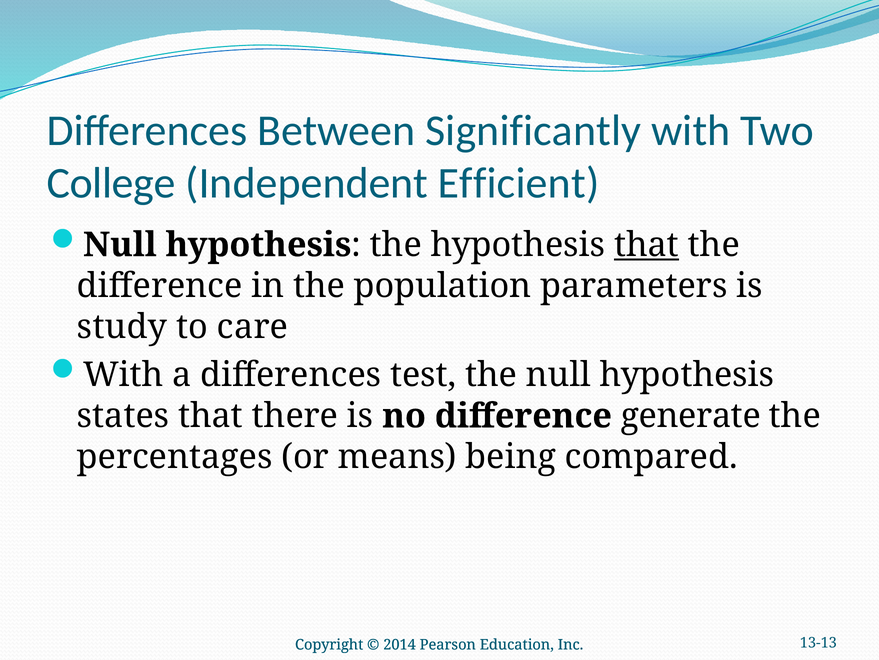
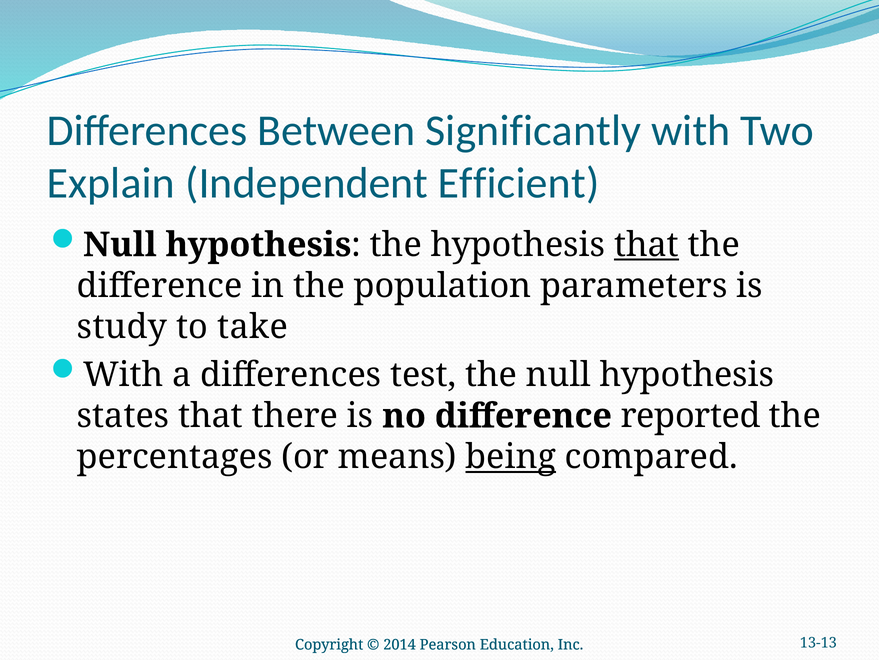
College: College -> Explain (111, 183)
care: care -> take (253, 327)
generate: generate -> reported (691, 416)
being underline: none -> present (511, 457)
